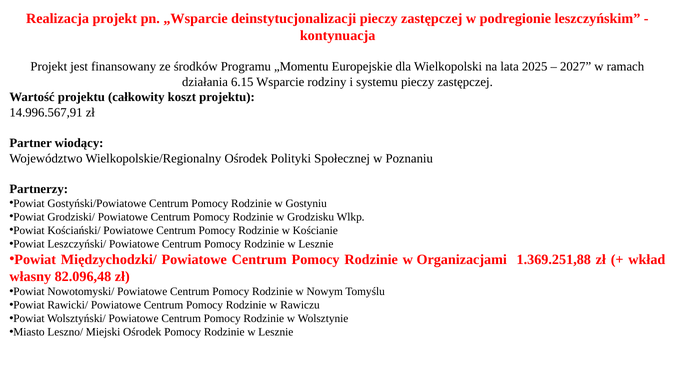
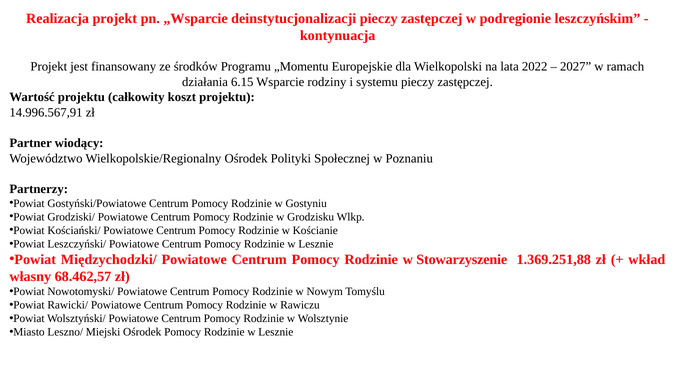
2025: 2025 -> 2022 (535, 67)
Organizacjami: Organizacjami -> Stowarzyszenie (462, 259)
82.096,48: 82.096,48 -> 68.462,57 (83, 276)
